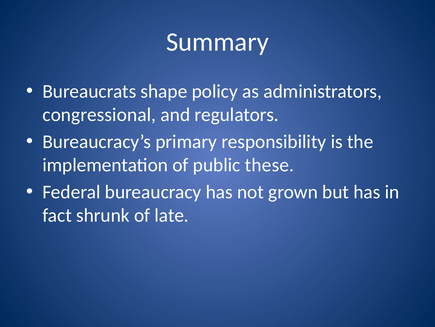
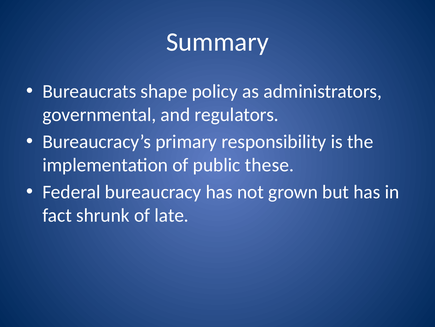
congressional: congressional -> governmental (99, 114)
